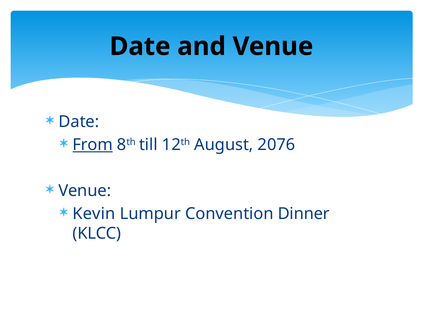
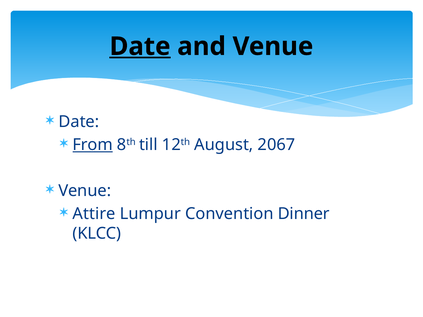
Date underline: none -> present (140, 46)
2076: 2076 -> 2067 (276, 145)
Kevin: Kevin -> Attire (94, 214)
